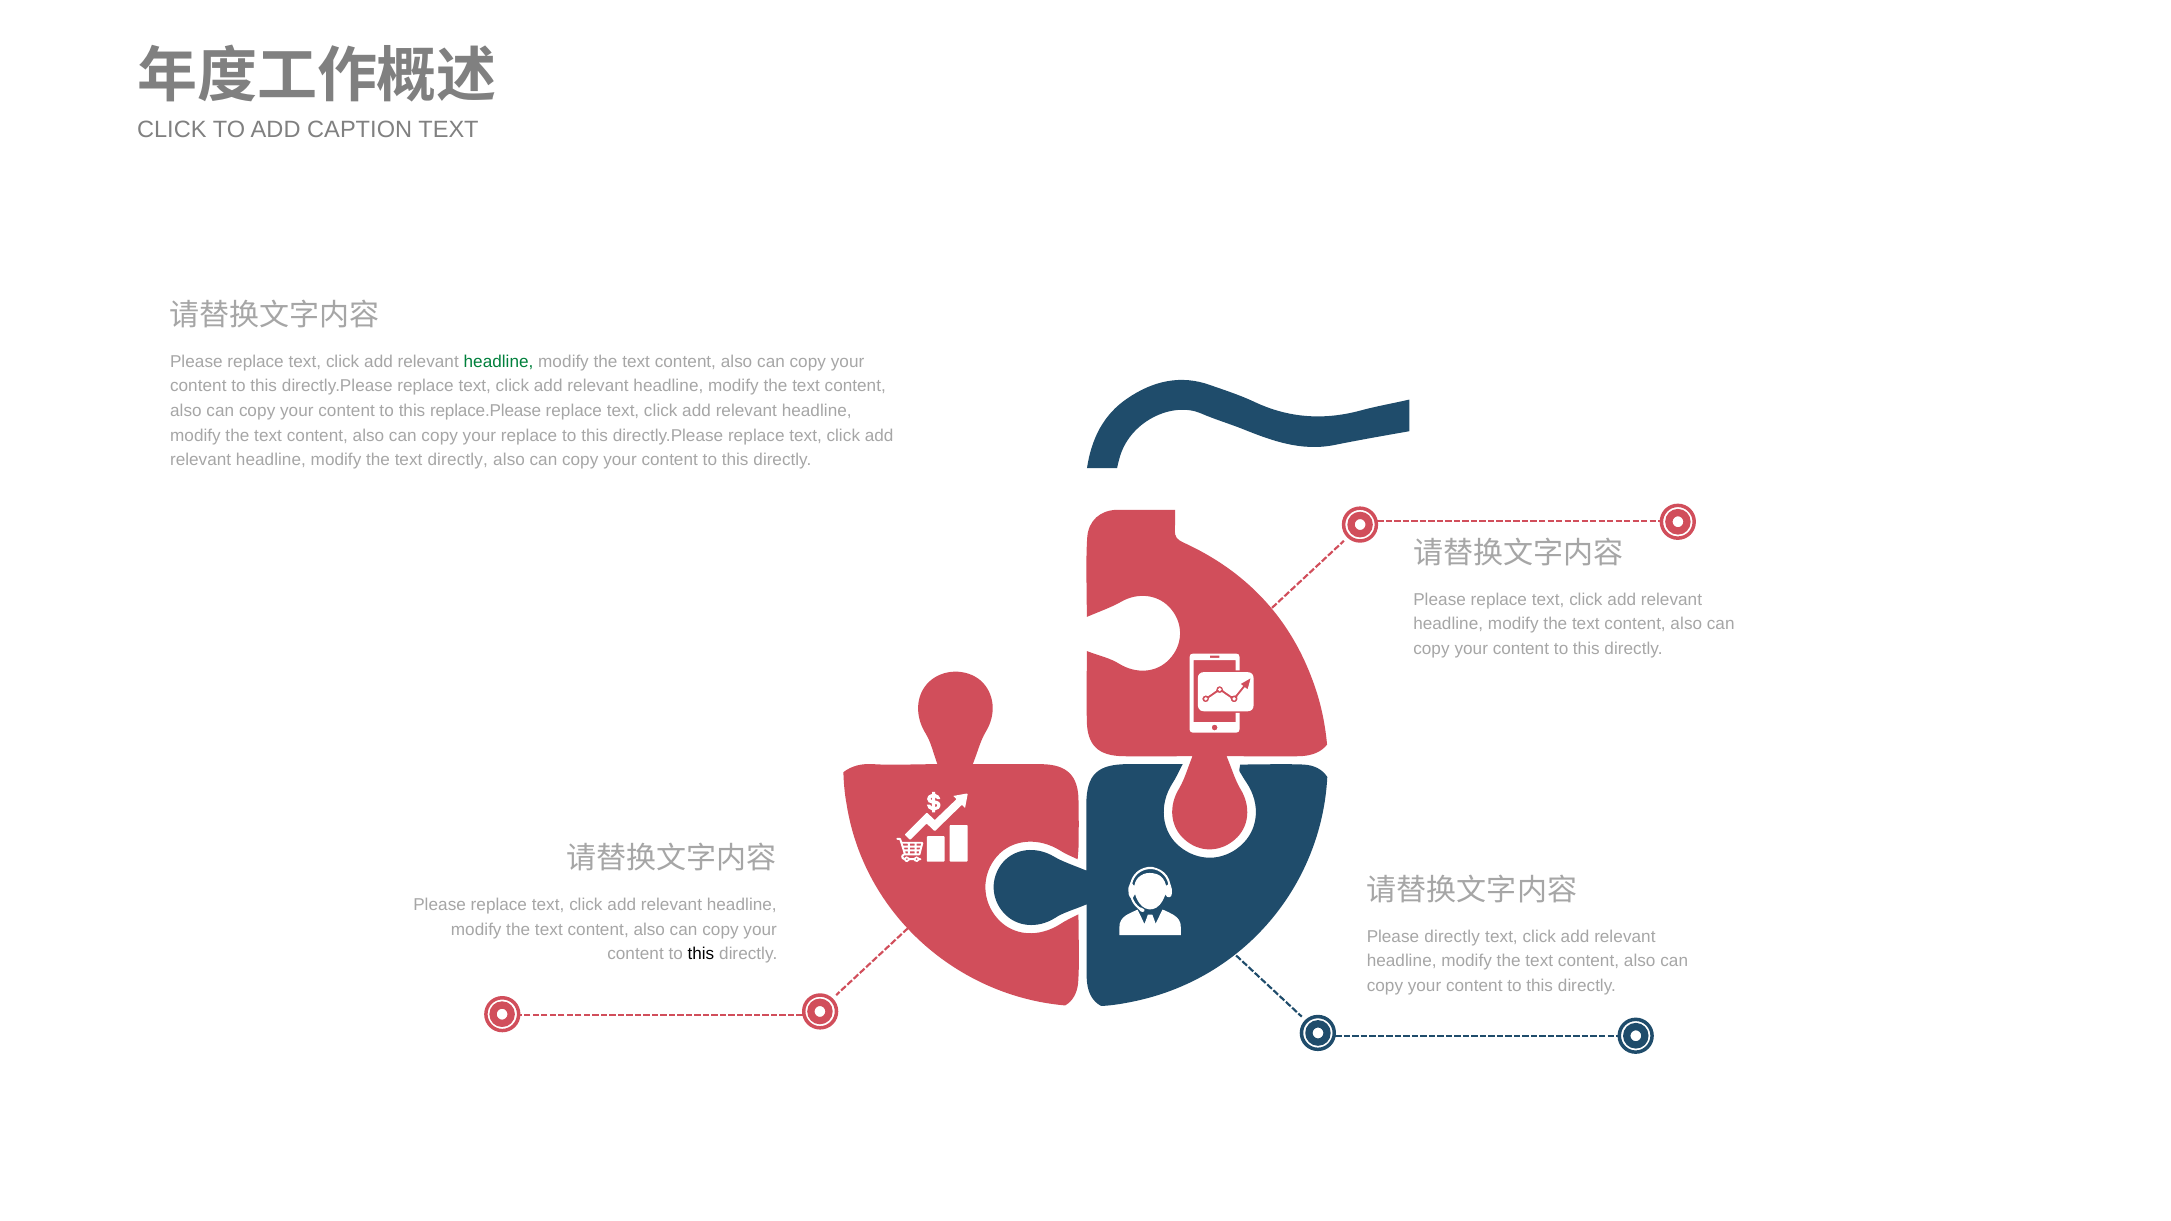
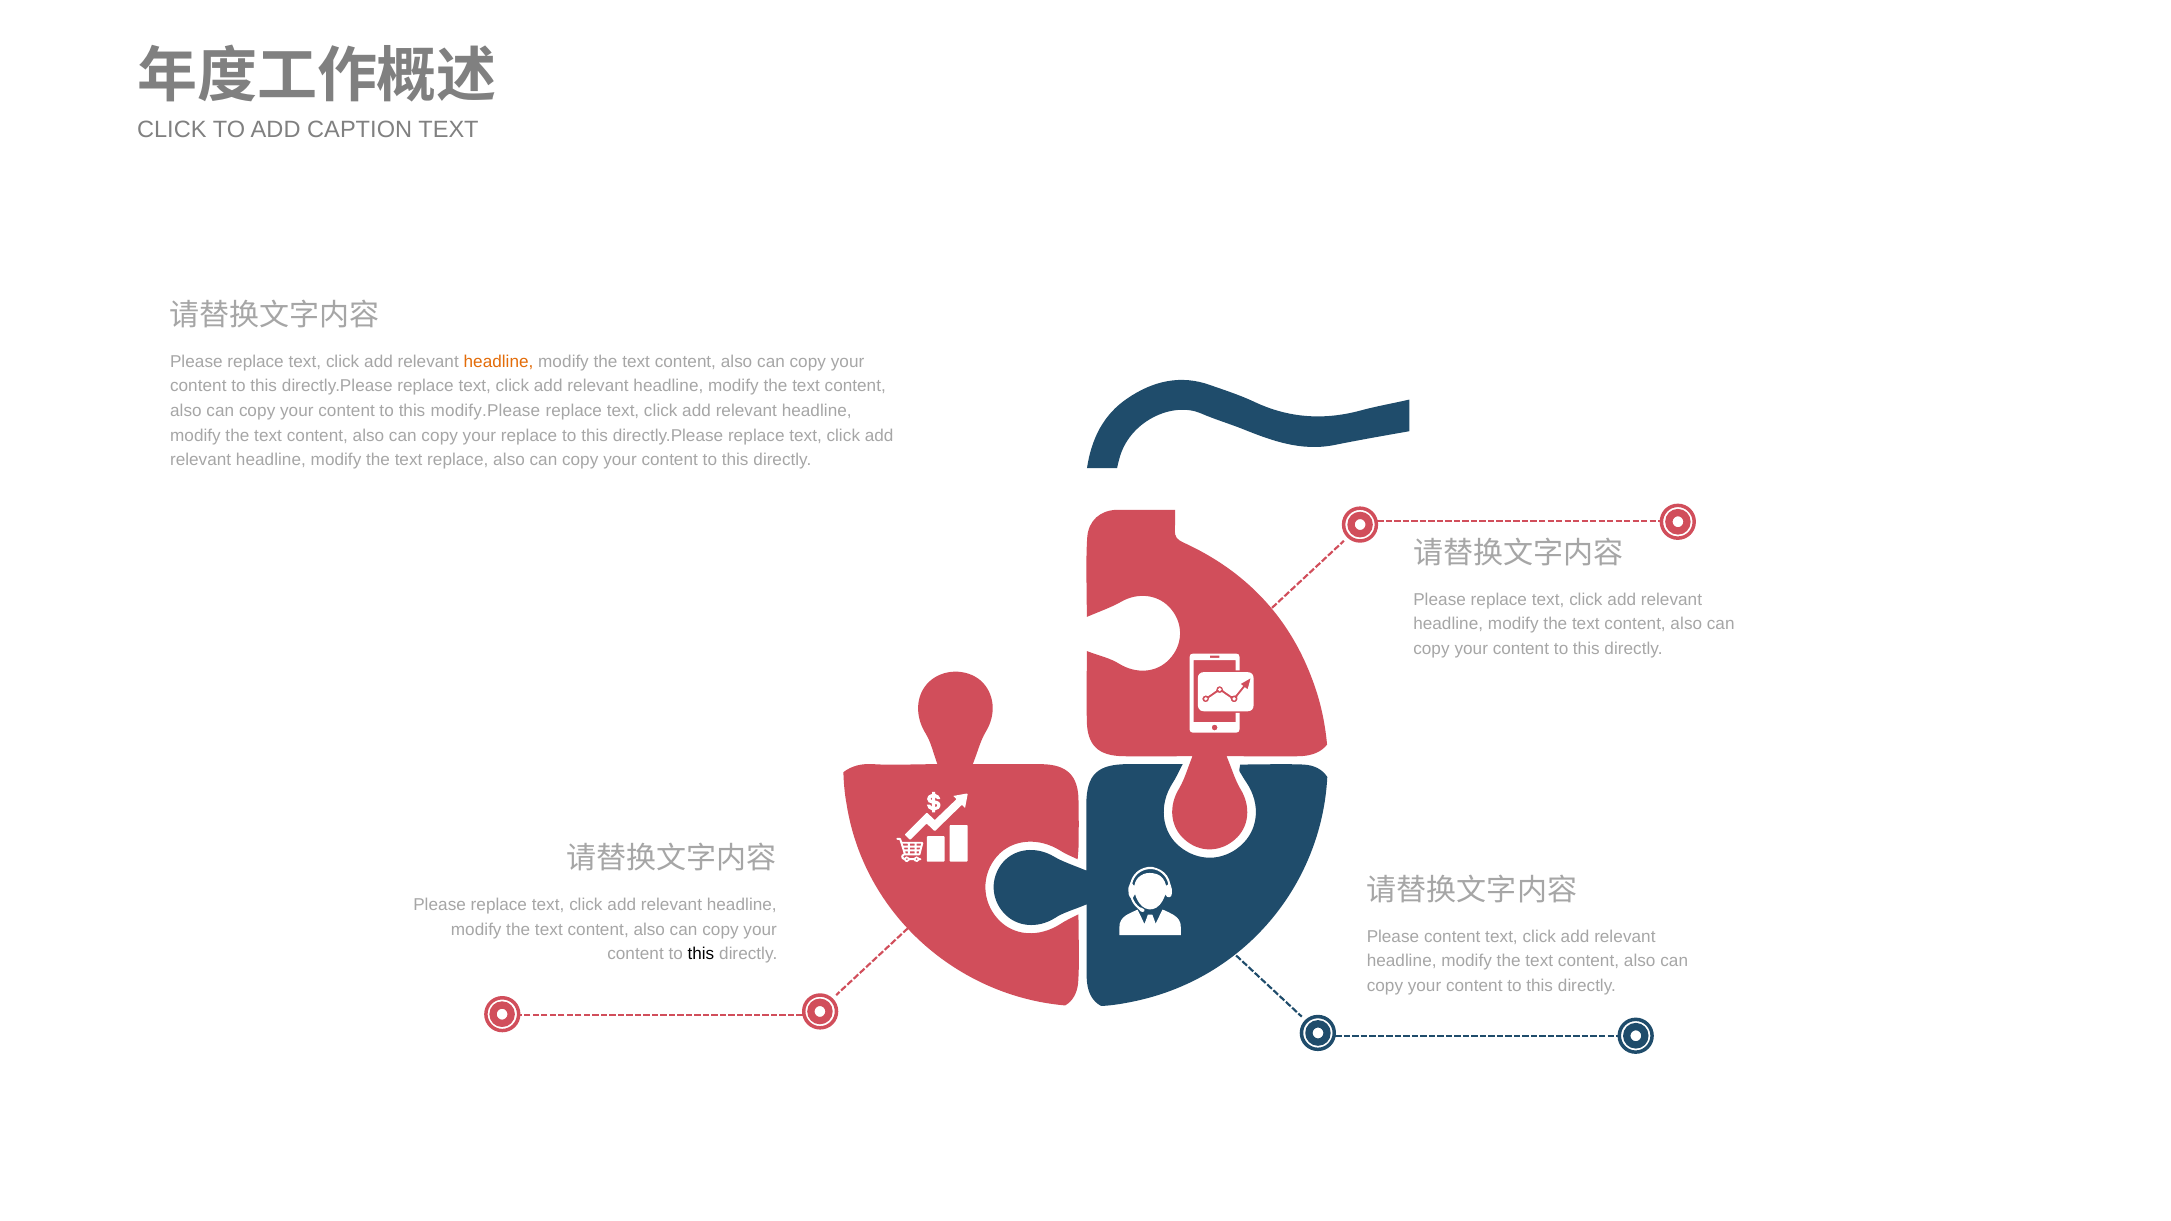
headline colour: green -> orange (499, 362)
replace.Please: replace.Please -> modify.Please (485, 411)
text directly: directly -> replace (458, 460)
Please directly: directly -> content (1452, 937)
